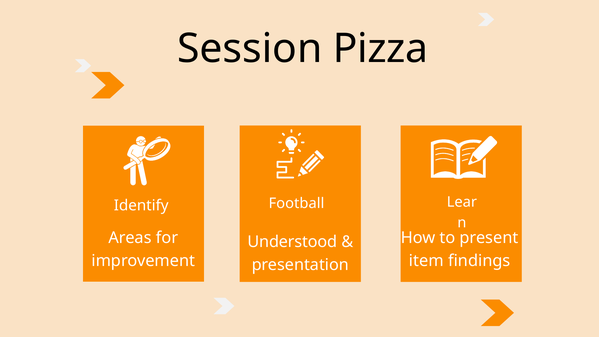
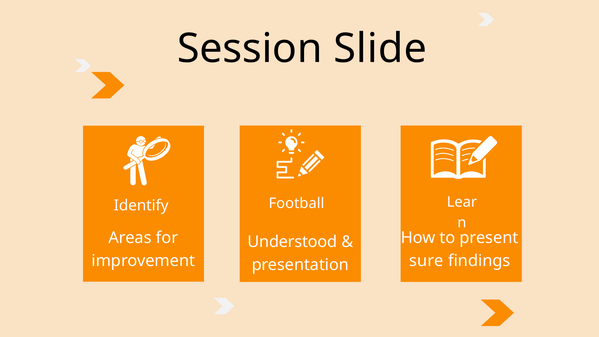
Pizza: Pizza -> Slide (380, 49)
item: item -> sure (426, 261)
